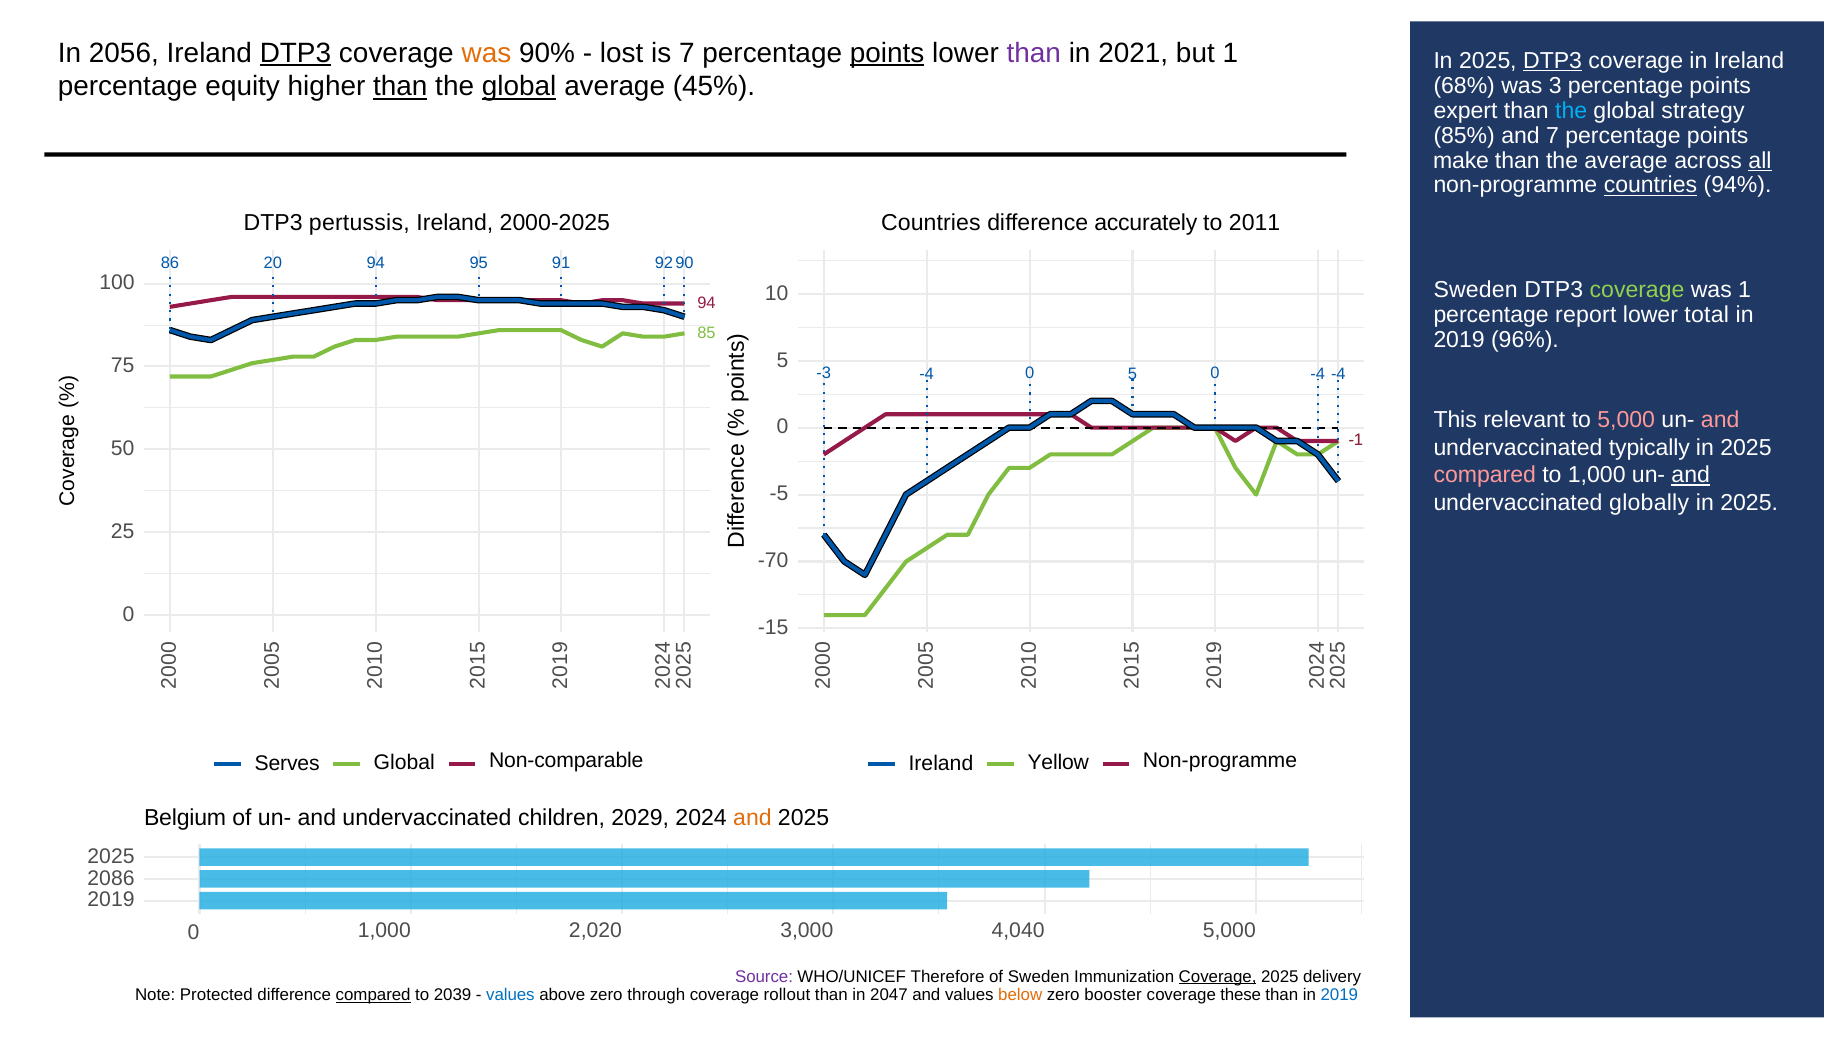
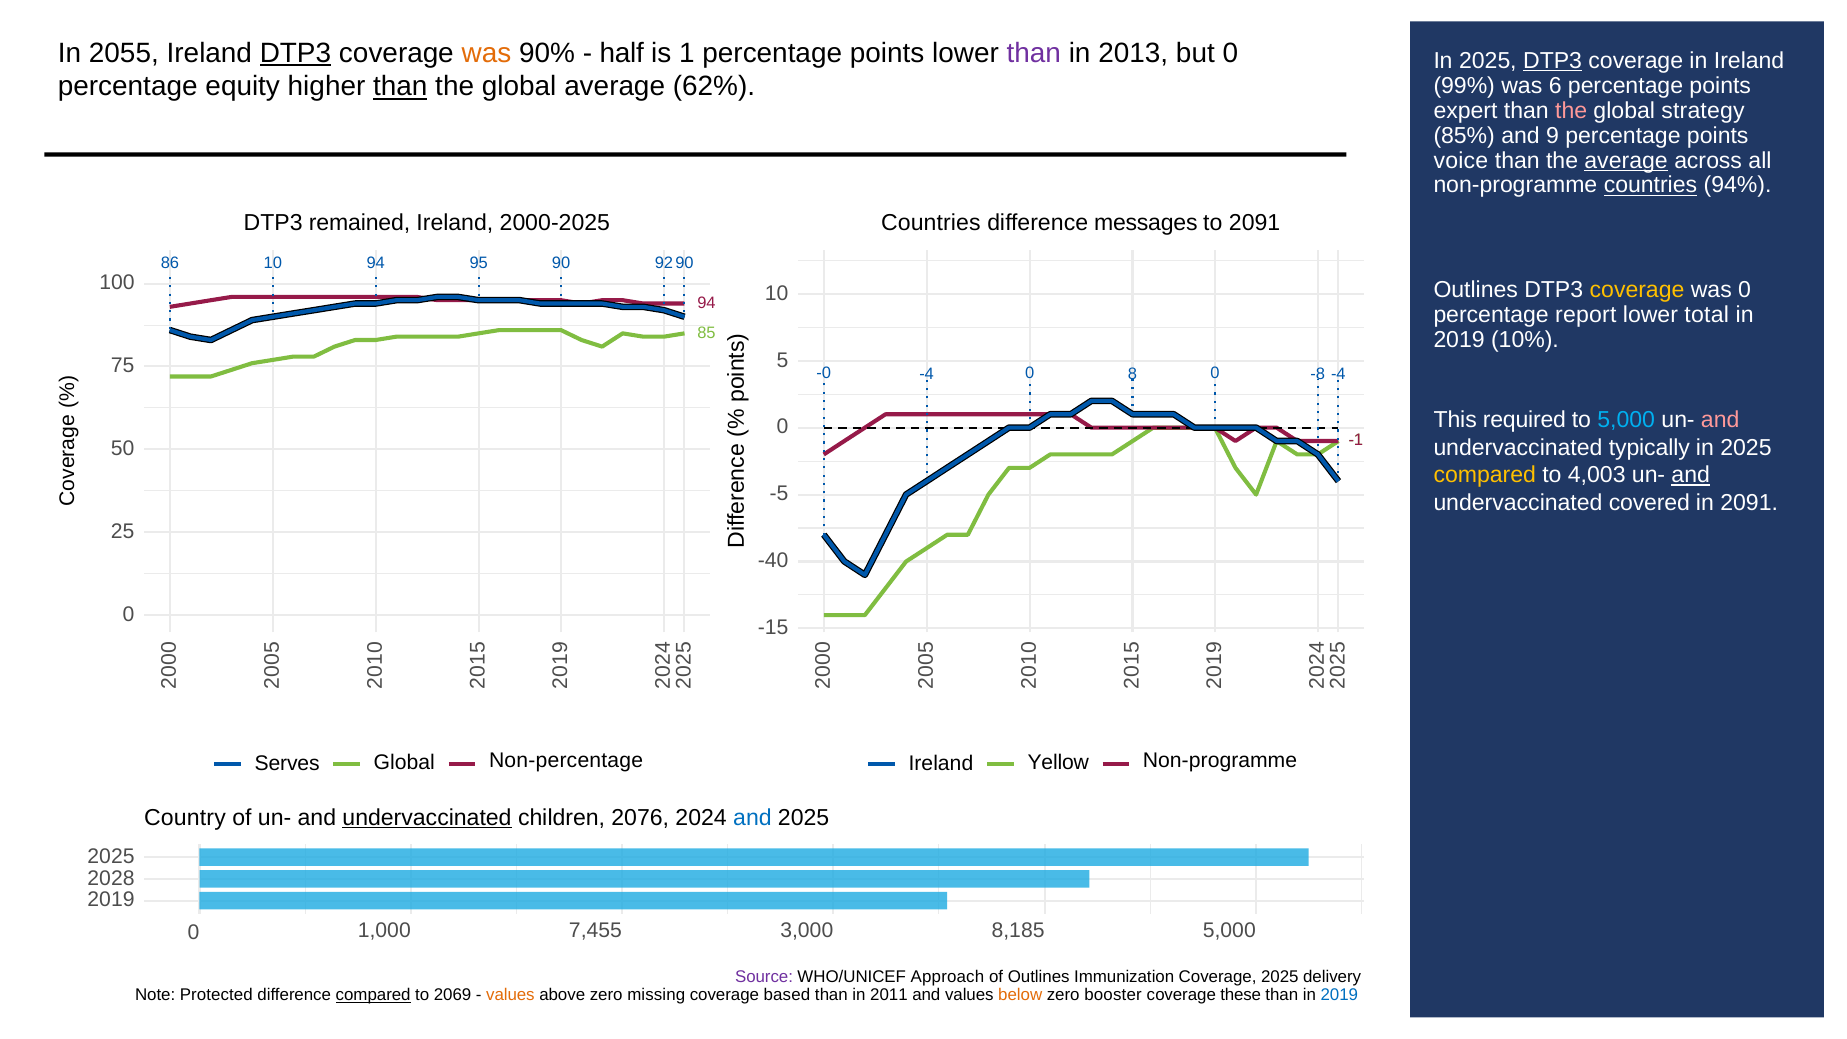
2056: 2056 -> 2055 (124, 53)
lost: lost -> half (622, 53)
is 7: 7 -> 1 (687, 53)
points underline: present -> none (887, 53)
2021: 2021 -> 2013 (1133, 53)
but 1: 1 -> 0 (1230, 53)
global underline: present -> none (519, 87)
45%: 45% -> 62% (714, 87)
68%: 68% -> 99% (1464, 86)
3: 3 -> 6 (1555, 86)
the colour: light blue -> pink (1571, 111)
and 7: 7 -> 9 (1553, 135)
make: make -> voice (1461, 160)
average underline: none -> present (1626, 160)
all underline: present -> none (1760, 160)
pertussis: pertussis -> remained (360, 223)
accurately: accurately -> messages (1146, 223)
to 2011: 2011 -> 2091 (1255, 223)
86 20: 20 -> 10 (273, 263)
91: 91 -> 90 (561, 263)
Sweden: Sweden -> Outlines (1476, 290)
coverage colour: light green -> yellow (1637, 290)
was 1: 1 -> 0 (1745, 290)
96%: 96% -> 10% (1525, 340)
-3: -3 -> -0 (824, 373)
-4 0 5: 5 -> 8 (1133, 374)
0 -4: -4 -> -8 (1318, 374)
relevant: relevant -> required (1524, 420)
5,000 colour: pink -> light blue (1626, 420)
compared colour: pink -> yellow (1485, 475)
to 1,000: 1,000 -> 4,003 (1597, 475)
globally: globally -> covered (1649, 503)
2025: 2025 -> 2091 (1749, 503)
-70: -70 -> -40 (773, 561)
Non-comparable: Non-comparable -> Non-percentage (566, 761)
Belgium: Belgium -> Country (185, 818)
undervaccinated underline: none -> present (427, 818)
2029: 2029 -> 2076 (640, 818)
and colour: orange -> blue (752, 818)
2086: 2086 -> 2028 (111, 878)
2,020: 2,020 -> 7,455 (595, 931)
4,040: 4,040 -> 8,185 (1018, 931)
Therefore: Therefore -> Approach (947, 976)
of Sweden: Sweden -> Outlines (1039, 976)
Coverage underline: present -> none (1218, 976)
2039: 2039 -> 2069 (453, 995)
values colour: blue -> orange (510, 995)
through: through -> missing (656, 995)
rollout: rollout -> based (787, 995)
2047: 2047 -> 2011 (889, 995)
